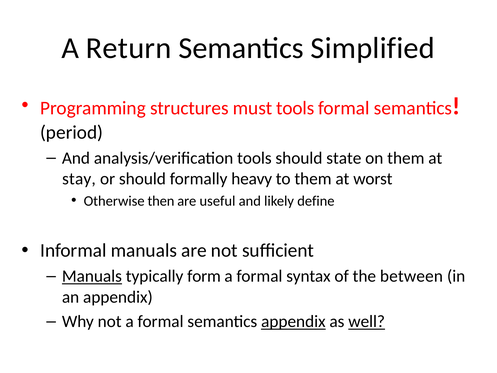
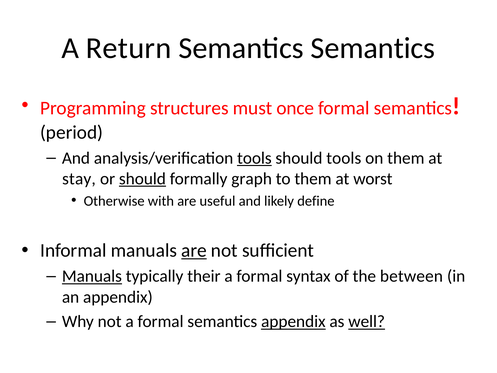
Semantics Simplified: Simplified -> Semantics (373, 48)
must tools: tools -> once (295, 108)
tools underline: none -> present (254, 158)
should state: state -> tools (344, 158)
should underline: none -> present (142, 179)
heavy: heavy -> graph (252, 179)
then: then -> with (161, 201)
are underline: none -> present (194, 250)
form: form -> their (204, 276)
